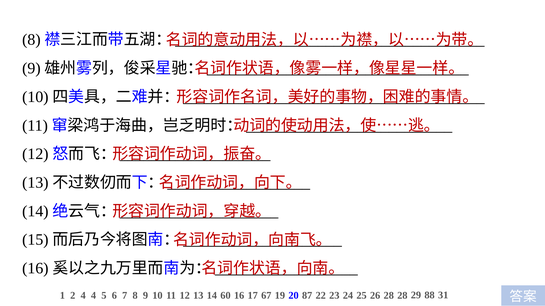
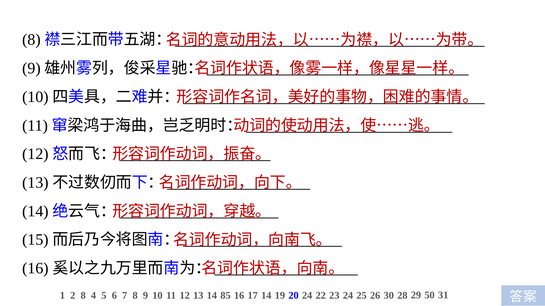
2 4: 4 -> 8 (83, 296)
60: 60 -> 85 (226, 296)
17 67: 67 -> 14 (266, 296)
20 87: 87 -> 24 (307, 296)
26 28: 28 -> 30 (389, 296)
88: 88 -> 50 (430, 296)
